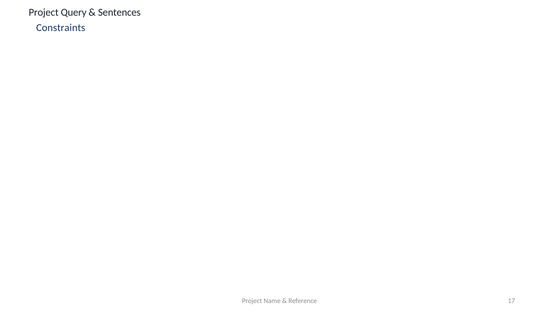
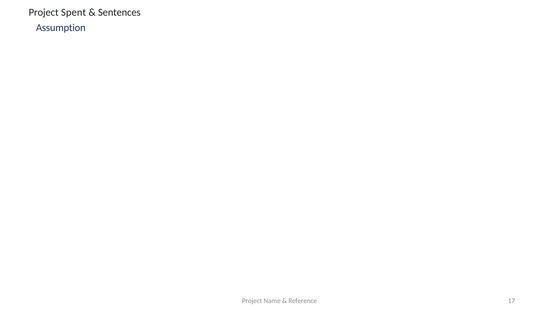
Query: Query -> Spent (74, 12)
Constraints: Constraints -> Assumption (61, 28)
